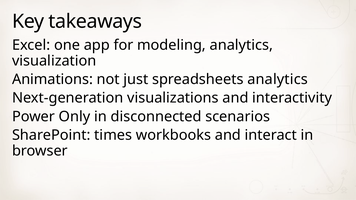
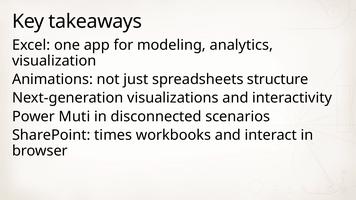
spreadsheets analytics: analytics -> structure (278, 79)
Only: Only -> Muti (74, 117)
